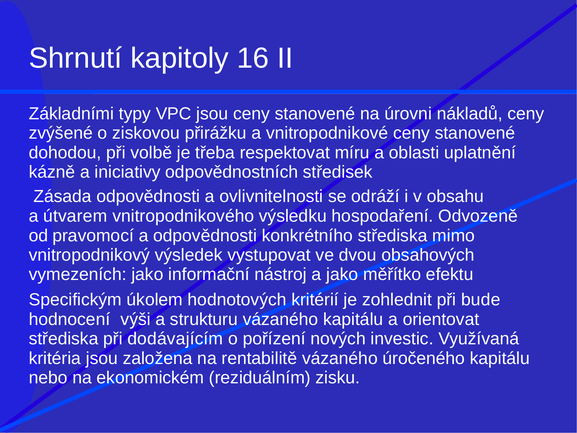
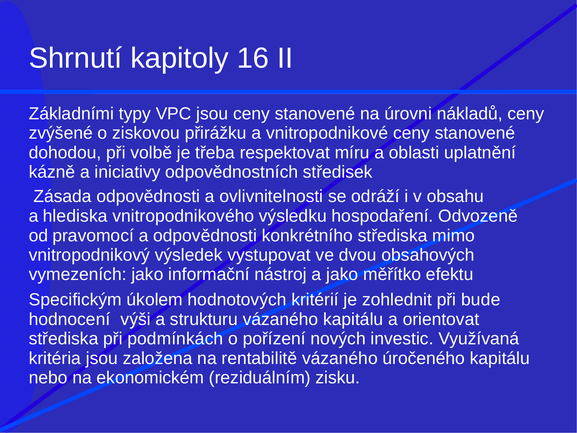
útvarem: útvarem -> hlediska (75, 216)
dodávajícím: dodávajícím -> podmínkách (175, 339)
